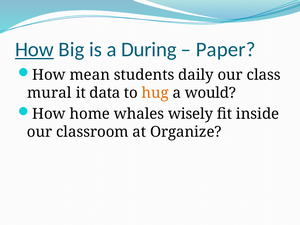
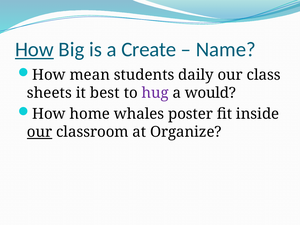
During: During -> Create (149, 50)
Paper: Paper -> Name (226, 50)
mural: mural -> sheets (49, 93)
data: data -> best (105, 93)
hug colour: orange -> purple (155, 93)
wisely: wisely -> poster (191, 114)
our underline: none -> present (40, 132)
